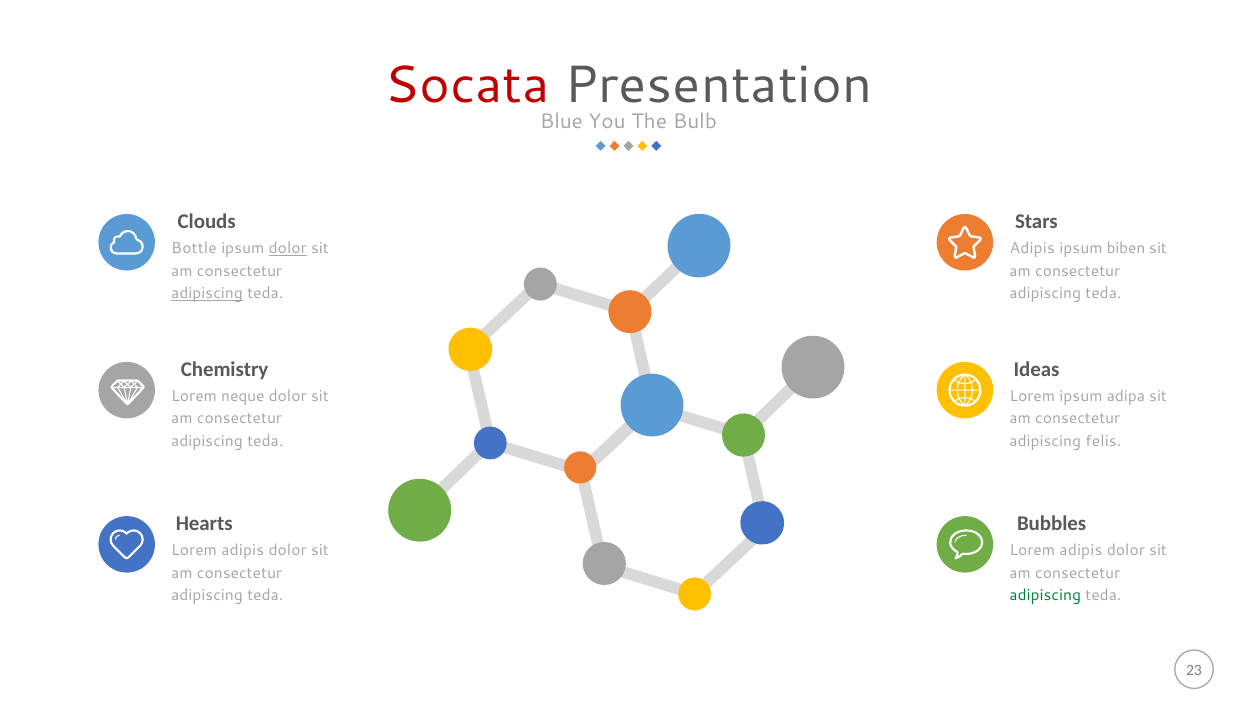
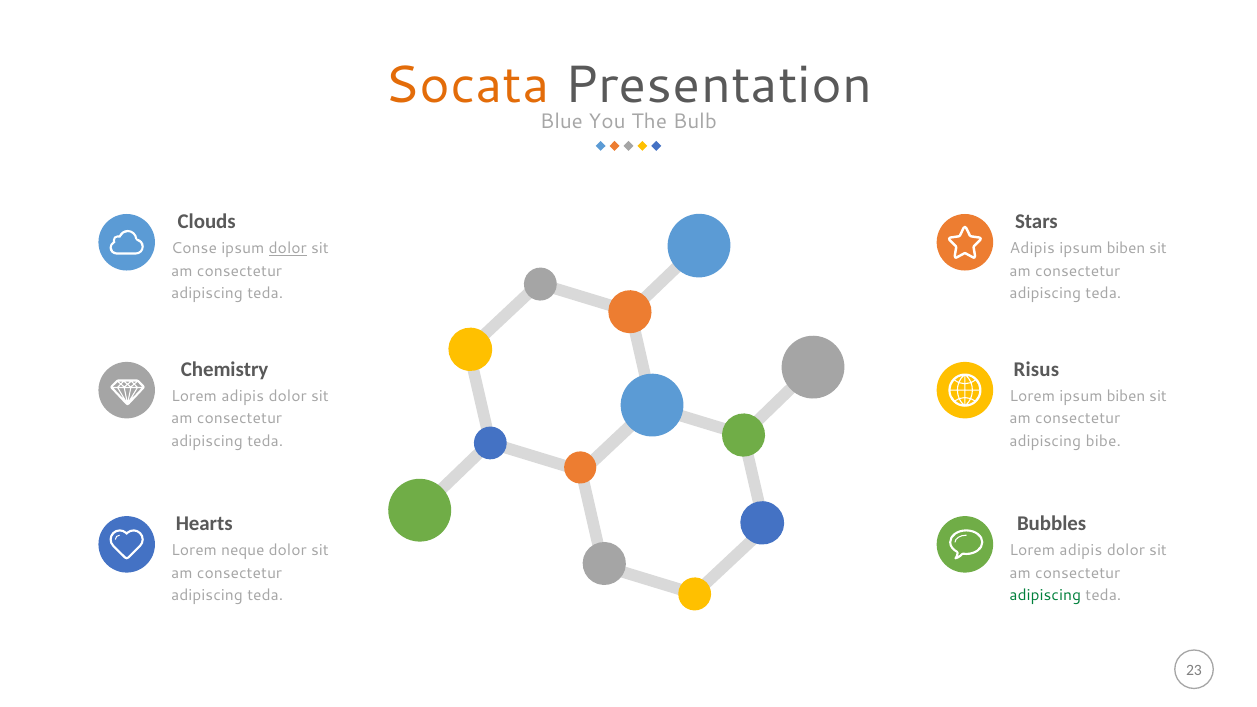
Socata colour: red -> orange (467, 85)
Bottle: Bottle -> Conse (194, 248)
adipiscing underline: present -> none (207, 294)
Ideas: Ideas -> Risus (1036, 369)
neque: neque -> adipis (243, 396)
Lorem ipsum adipa: adipa -> biben (1126, 396)
felis: felis -> bibe (1103, 441)
adipis: adipis -> neque (243, 550)
